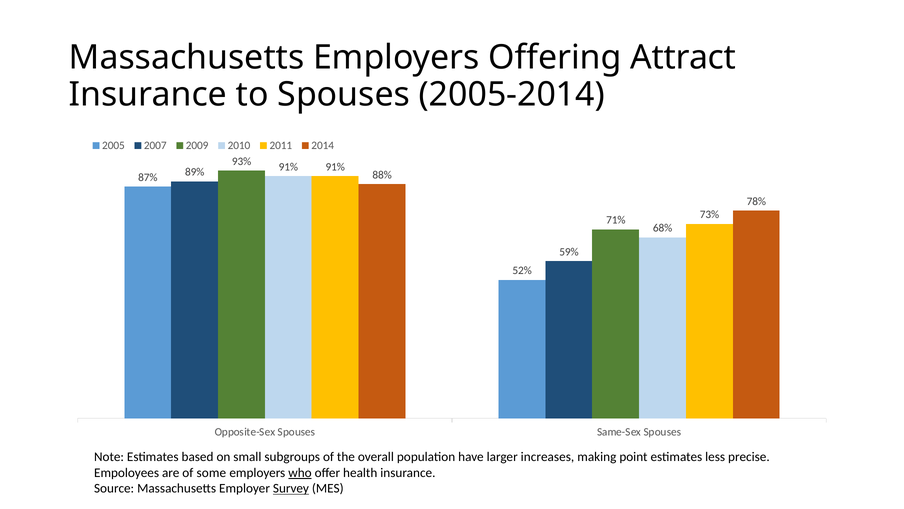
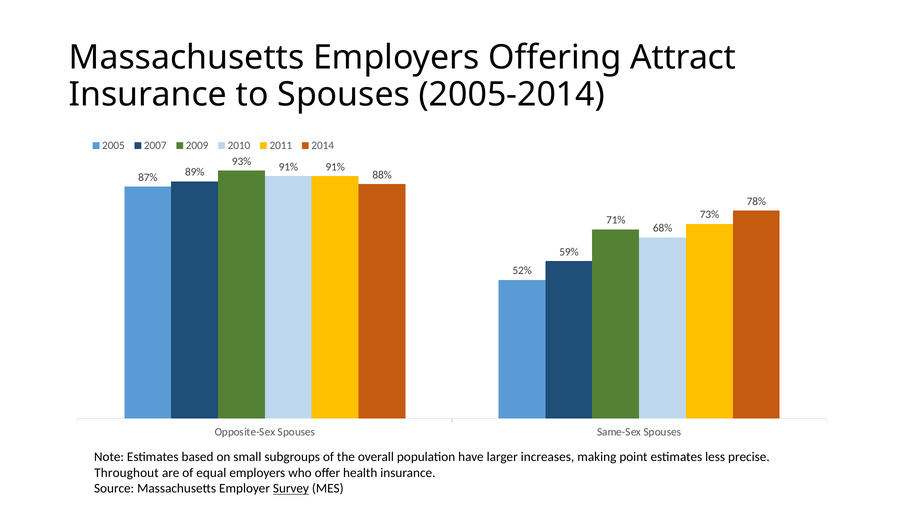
Empoloyees: Empoloyees -> Throughout (127, 472)
some: some -> equal (211, 472)
who underline: present -> none (300, 472)
